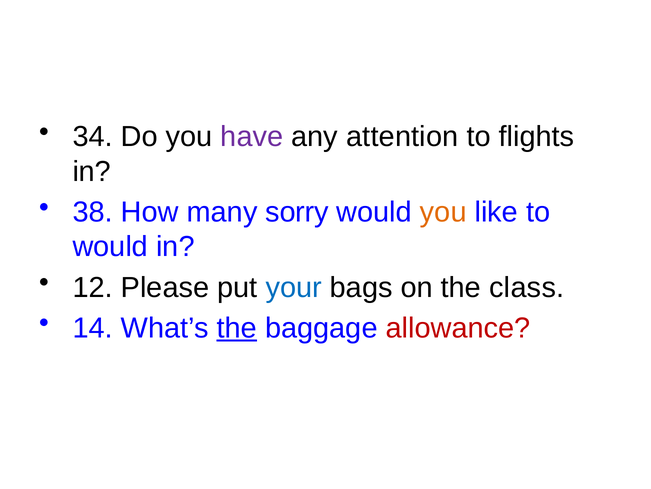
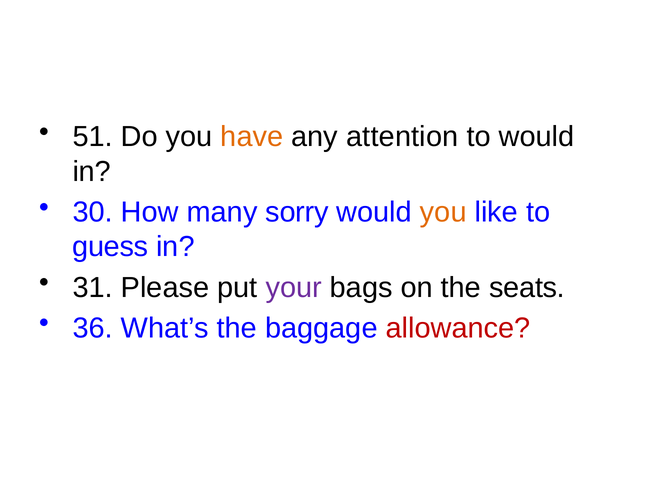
34: 34 -> 51 (93, 137)
have colour: purple -> orange (252, 137)
to flights: flights -> would (537, 137)
38: 38 -> 30 (93, 212)
would: would -> guess (110, 247)
12: 12 -> 31 (93, 287)
your colour: blue -> purple (294, 287)
class: class -> seats (527, 287)
14: 14 -> 36 (93, 328)
the underline: present -> none (237, 328)
